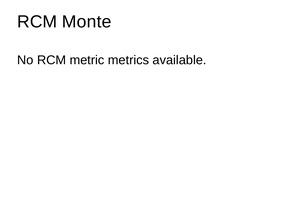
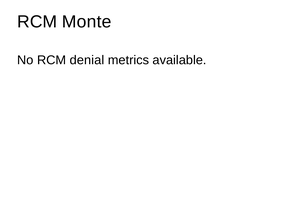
metric: metric -> denial (87, 60)
